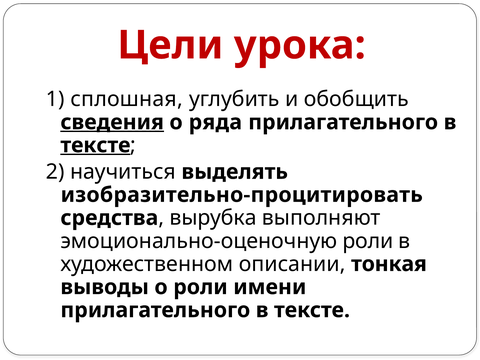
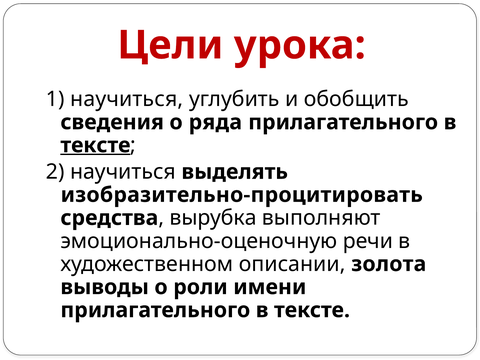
1 сплошная: сплошная -> научиться (127, 99)
сведения underline: present -> none (112, 122)
эмоционально-оценочную роли: роли -> речи (368, 241)
тонкая: тонкая -> золота (389, 264)
